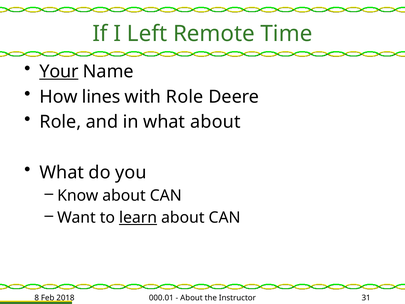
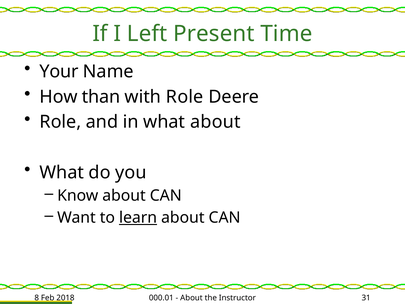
Remote: Remote -> Present (214, 34)
Your underline: present -> none (59, 71)
lines: lines -> than (101, 97)
